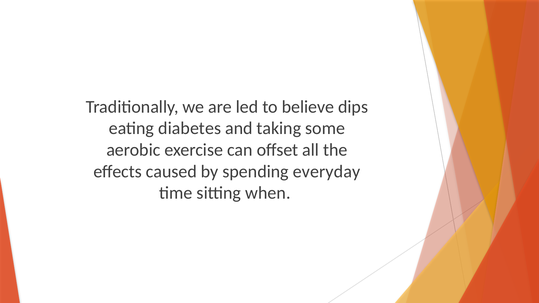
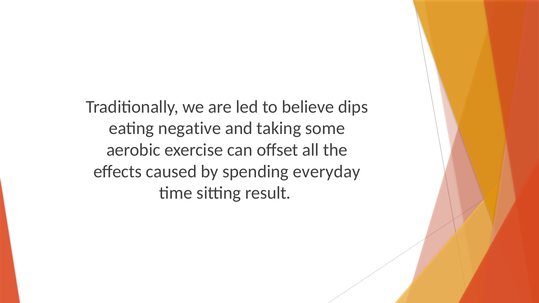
diabetes: diabetes -> negative (190, 128)
when: when -> result (268, 193)
